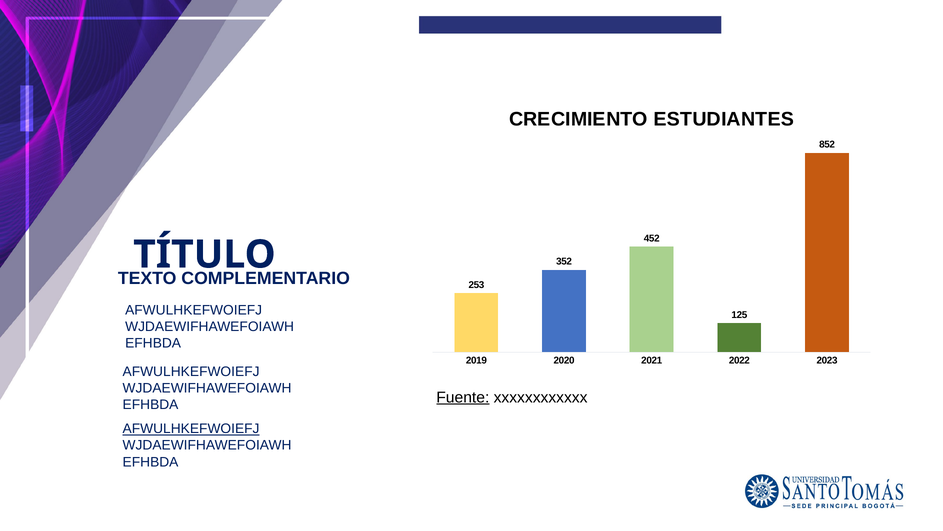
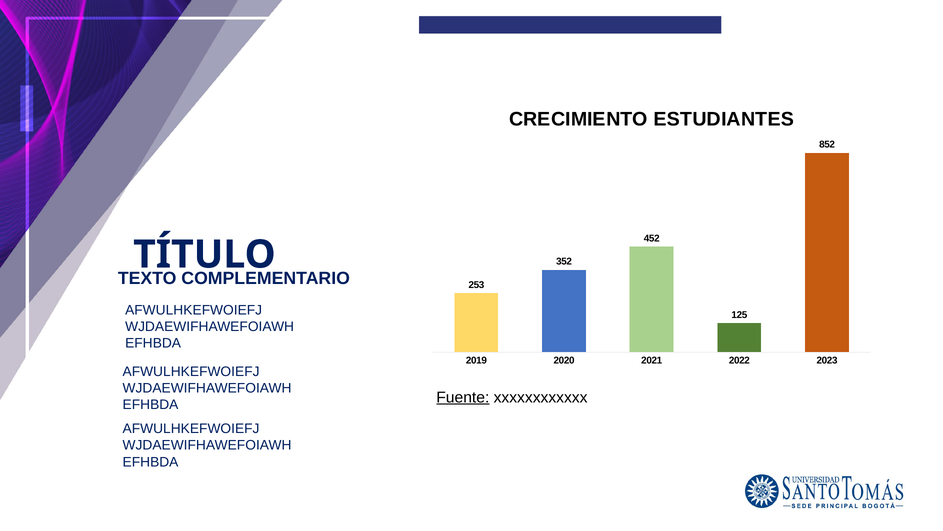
AFWULHKEFWOIEFJ underline: present -> none (191, 428)
